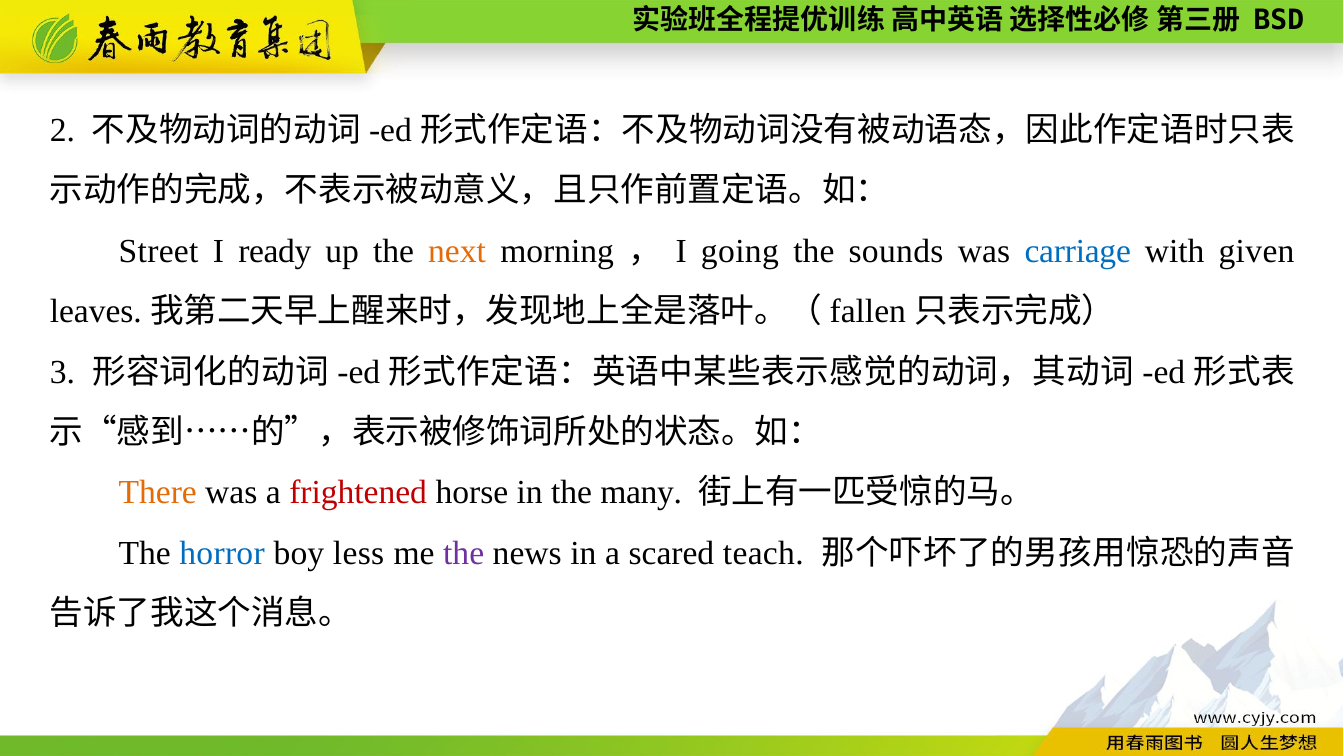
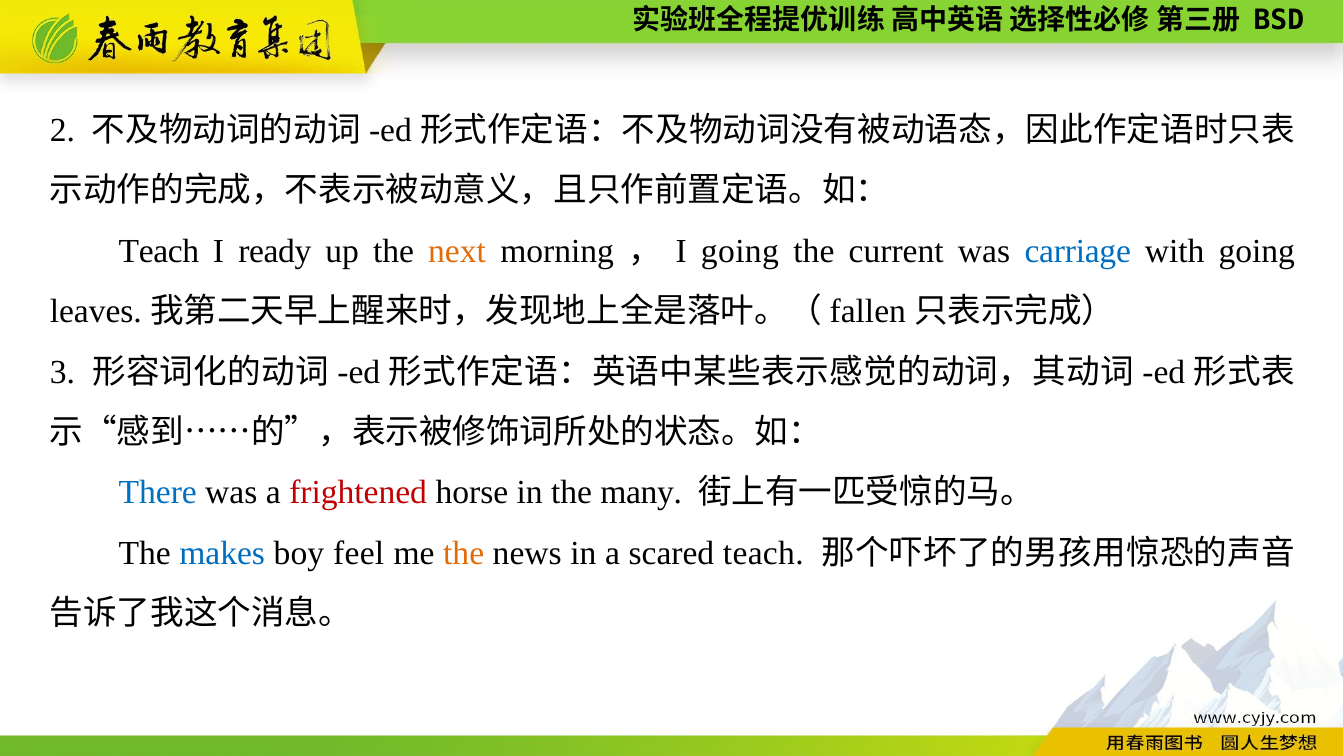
Street: Street -> Teach (159, 251)
sounds: sounds -> current (896, 251)
with given: given -> going (1257, 251)
There colour: orange -> blue (158, 493)
horror: horror -> makes (222, 553)
less: less -> feel (359, 553)
the colour: purple -> orange (464, 553)
